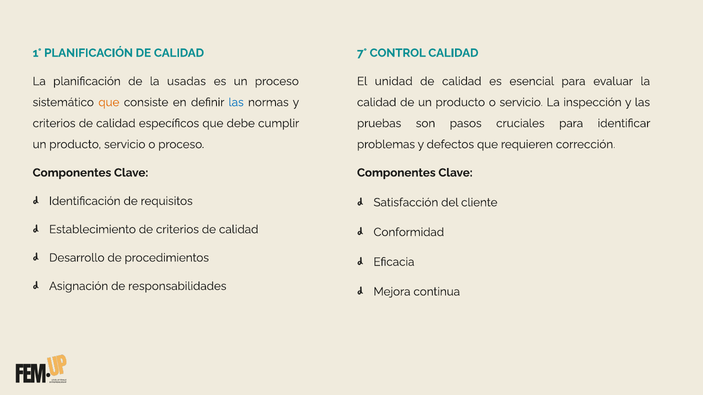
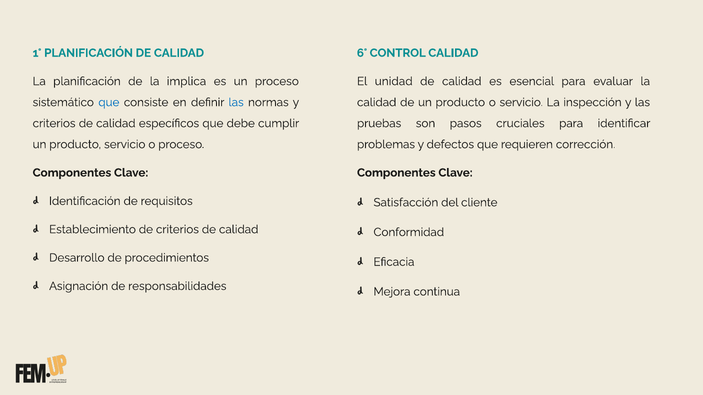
7°: 7° -> 6° (362, 53)
usadas: usadas -> implica (187, 81)
que colour: orange -> blue (109, 102)
